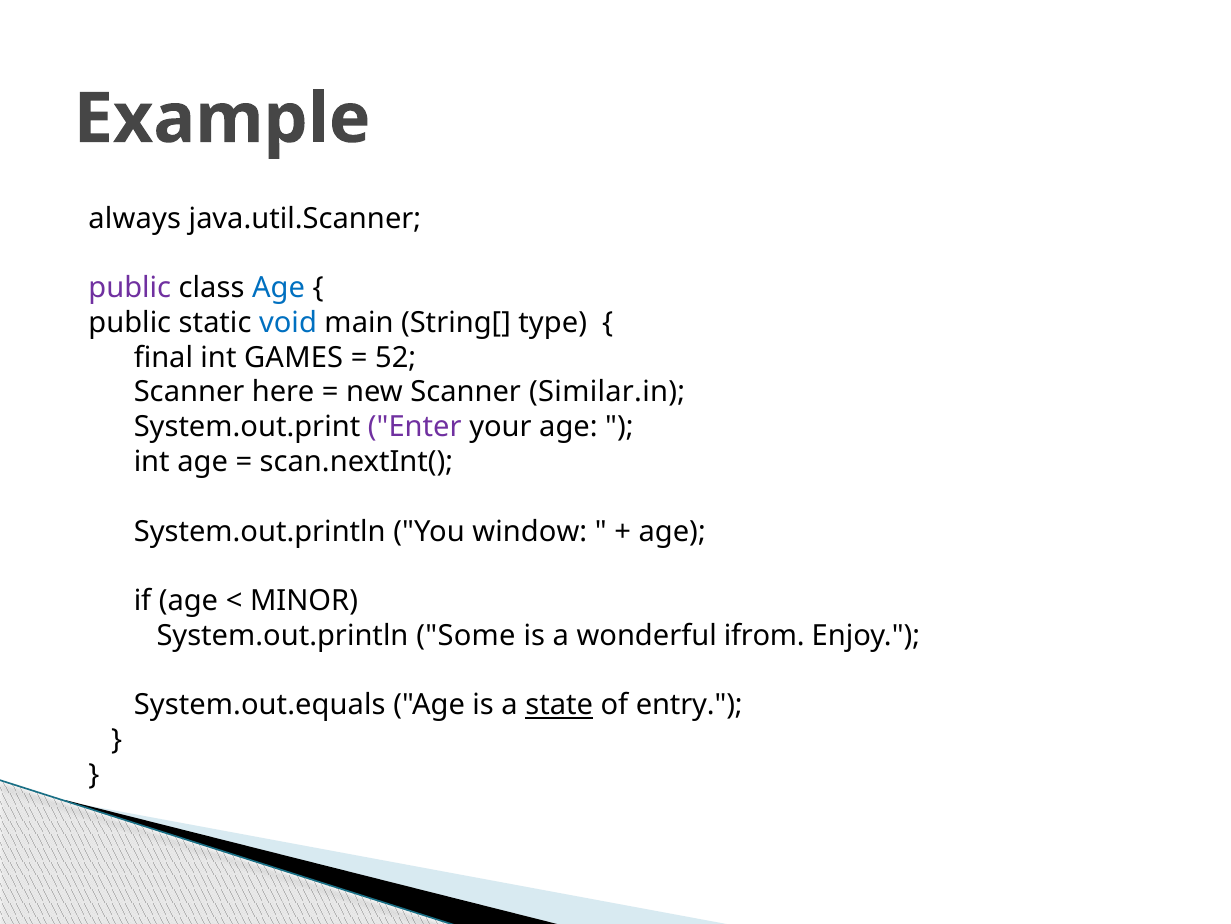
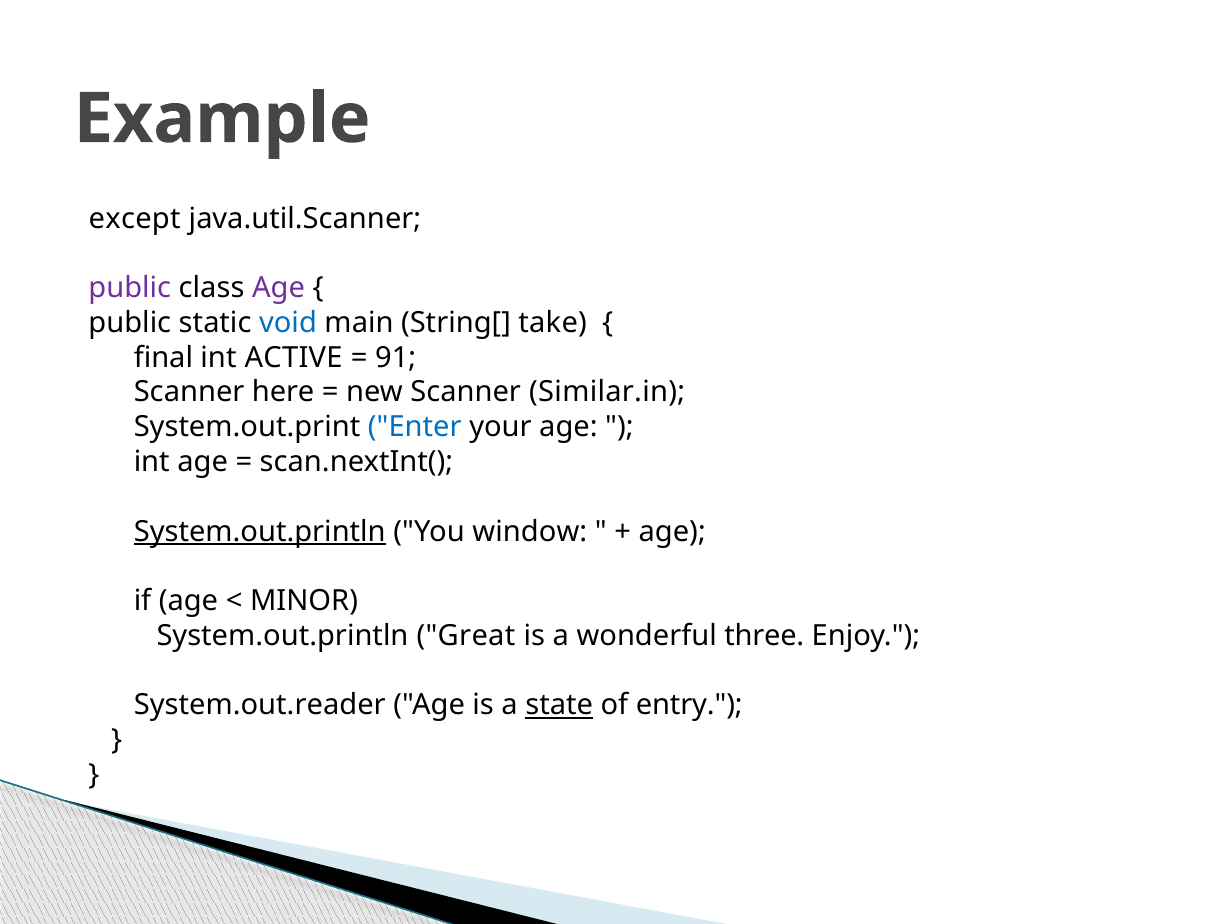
always: always -> except (135, 218)
Age colour: blue -> purple (278, 288)
type: type -> take (553, 322)
GAMES: GAMES -> ACTIVE (294, 357)
52: 52 -> 91 (396, 357)
Enter colour: purple -> blue (415, 427)
System.out.println underline: none -> present (260, 531)
Some: Some -> Great (466, 635)
ifrom: ifrom -> three (764, 635)
System.out.equals: System.out.equals -> System.out.reader (260, 705)
